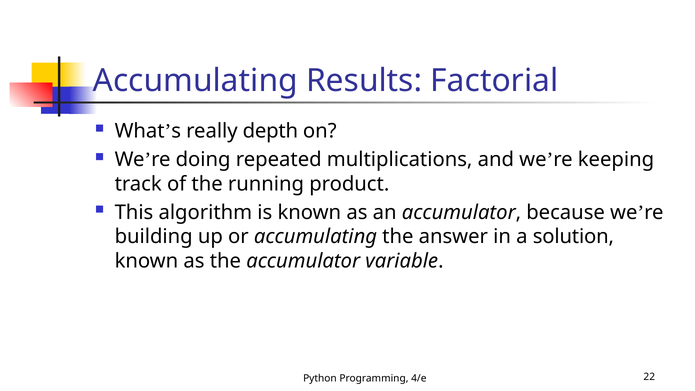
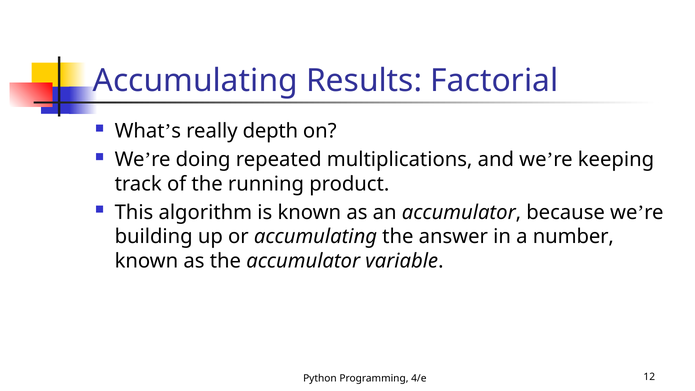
solution: solution -> number (573, 237)
22: 22 -> 12 (649, 377)
